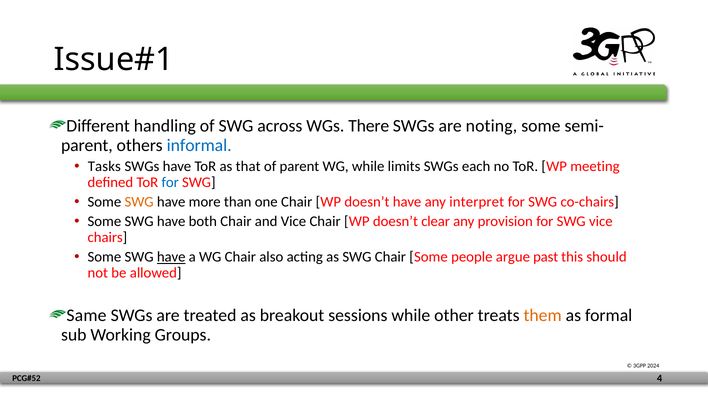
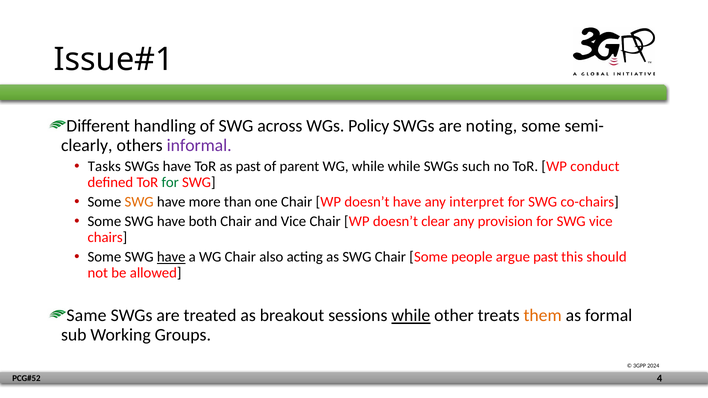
There: There -> Policy (369, 126)
parent: parent -> clearly (87, 145)
informal colour: blue -> purple (199, 145)
as that: that -> past (248, 167)
while limits: limits -> while (404, 167)
each: each -> such (476, 167)
meeting: meeting -> conduct (595, 167)
for colour: blue -> green (170, 182)
while underline: none -> present (411, 316)
